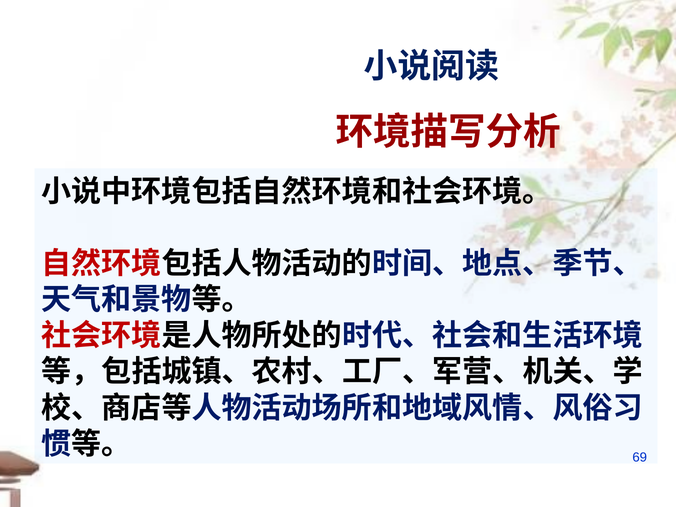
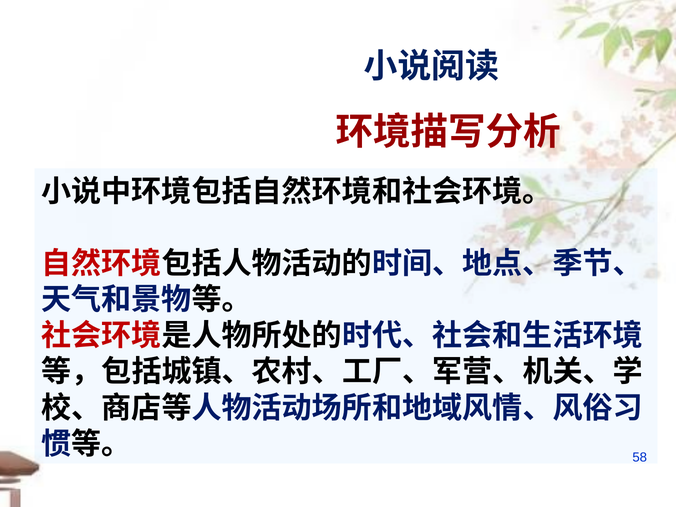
69: 69 -> 58 (640, 457)
